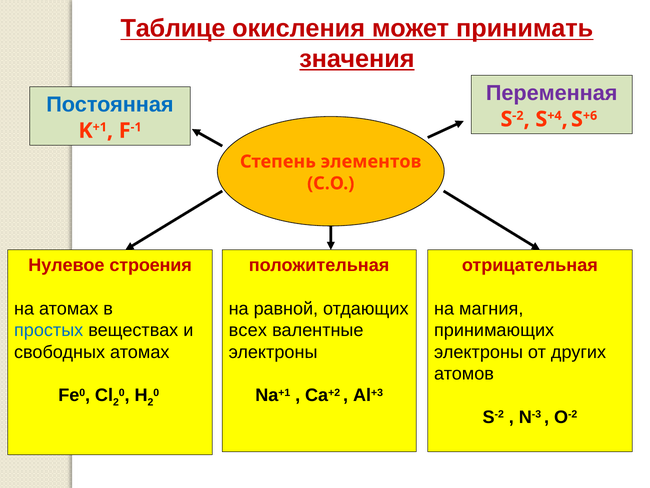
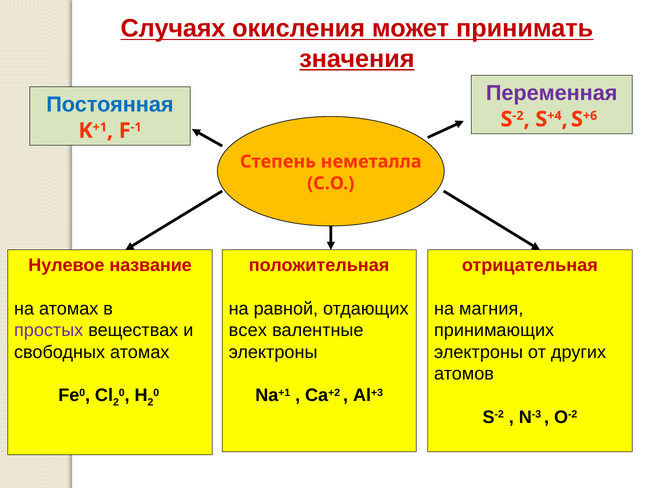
Таблице: Таблице -> Случаях (173, 28)
элементов: элементов -> неметалла (371, 161)
строения: строения -> название (151, 265)
простых colour: blue -> purple (49, 330)
